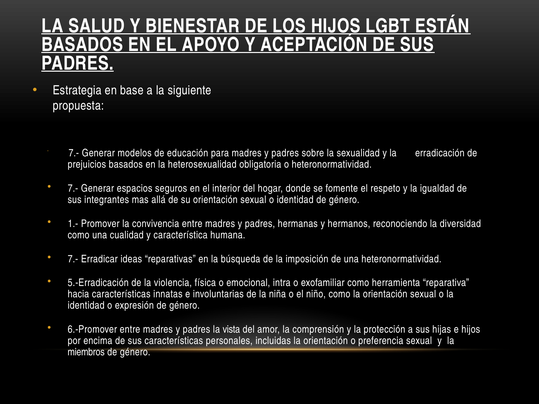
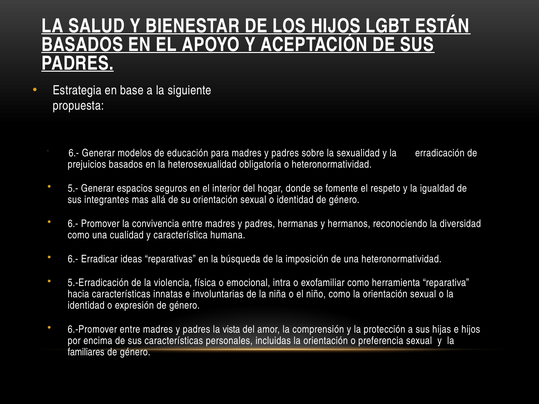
7.-: 7.- -> 6.- (74, 153)
7.-: 7.- -> 5.- (73, 188)
1.-: 1.- -> 6.- (73, 224)
7.-: 7.- -> 6.- (73, 259)
miembros: miembros -> familiares (86, 352)
